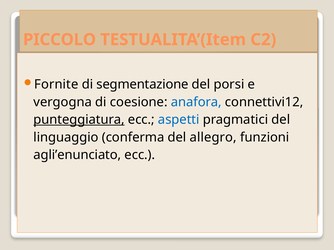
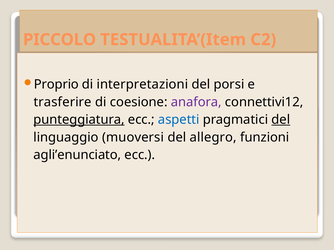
Fornite: Fornite -> Proprio (56, 85)
segmentazione: segmentazione -> interpretazioni (142, 85)
vergogna: vergogna -> trasferire (63, 102)
anafora colour: blue -> purple (196, 102)
del underline: none -> present (281, 120)
conferma: conferma -> muoversi (133, 138)
